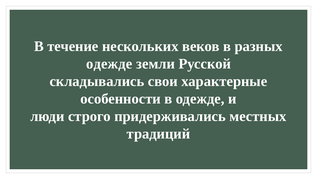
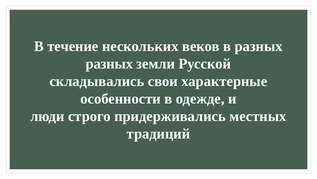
одежде: одежде -> разных (109, 63)
